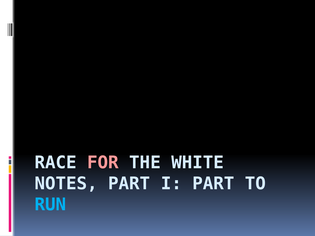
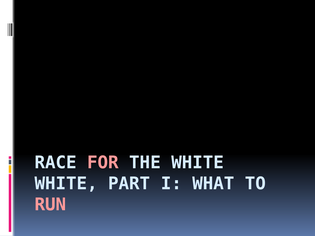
NOTES: NOTES -> WHITE (66, 184)
I PART: PART -> WHAT (213, 184)
RUN colour: light blue -> pink (50, 205)
